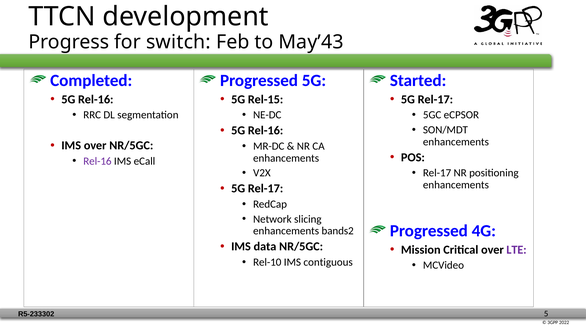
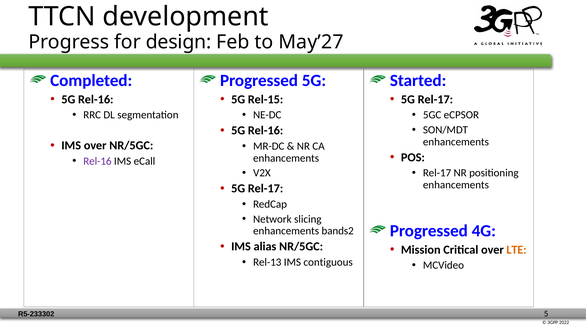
switch: switch -> design (179, 42)
May’43: May’43 -> May’27 (311, 42)
data: data -> alias (265, 246)
LTE colour: purple -> orange (516, 249)
Rel-10: Rel-10 -> Rel-13 (267, 262)
